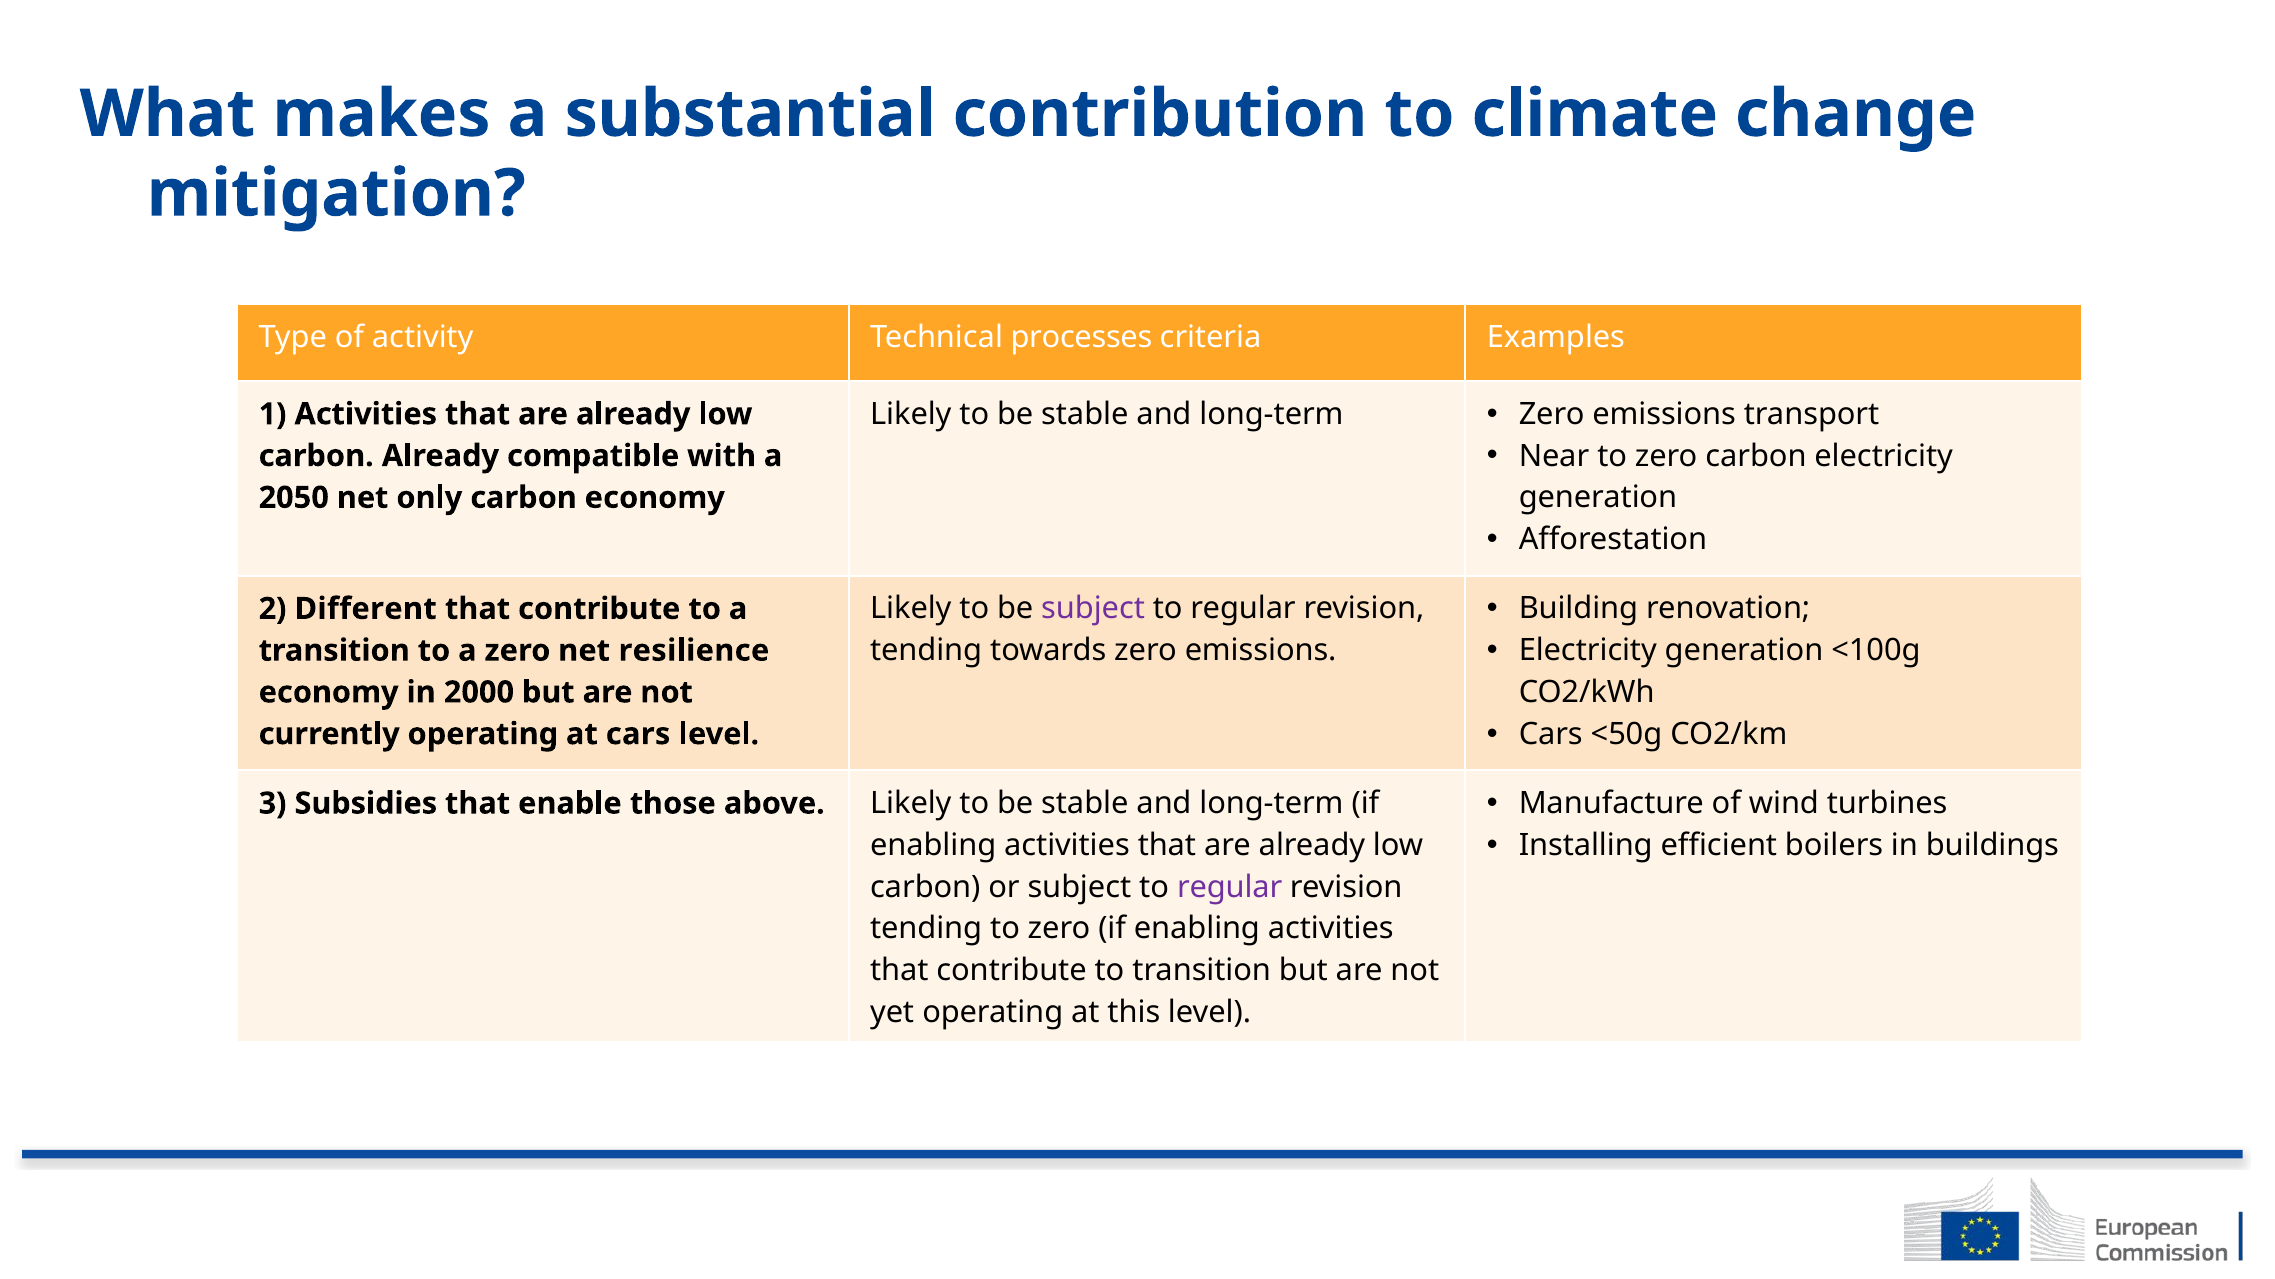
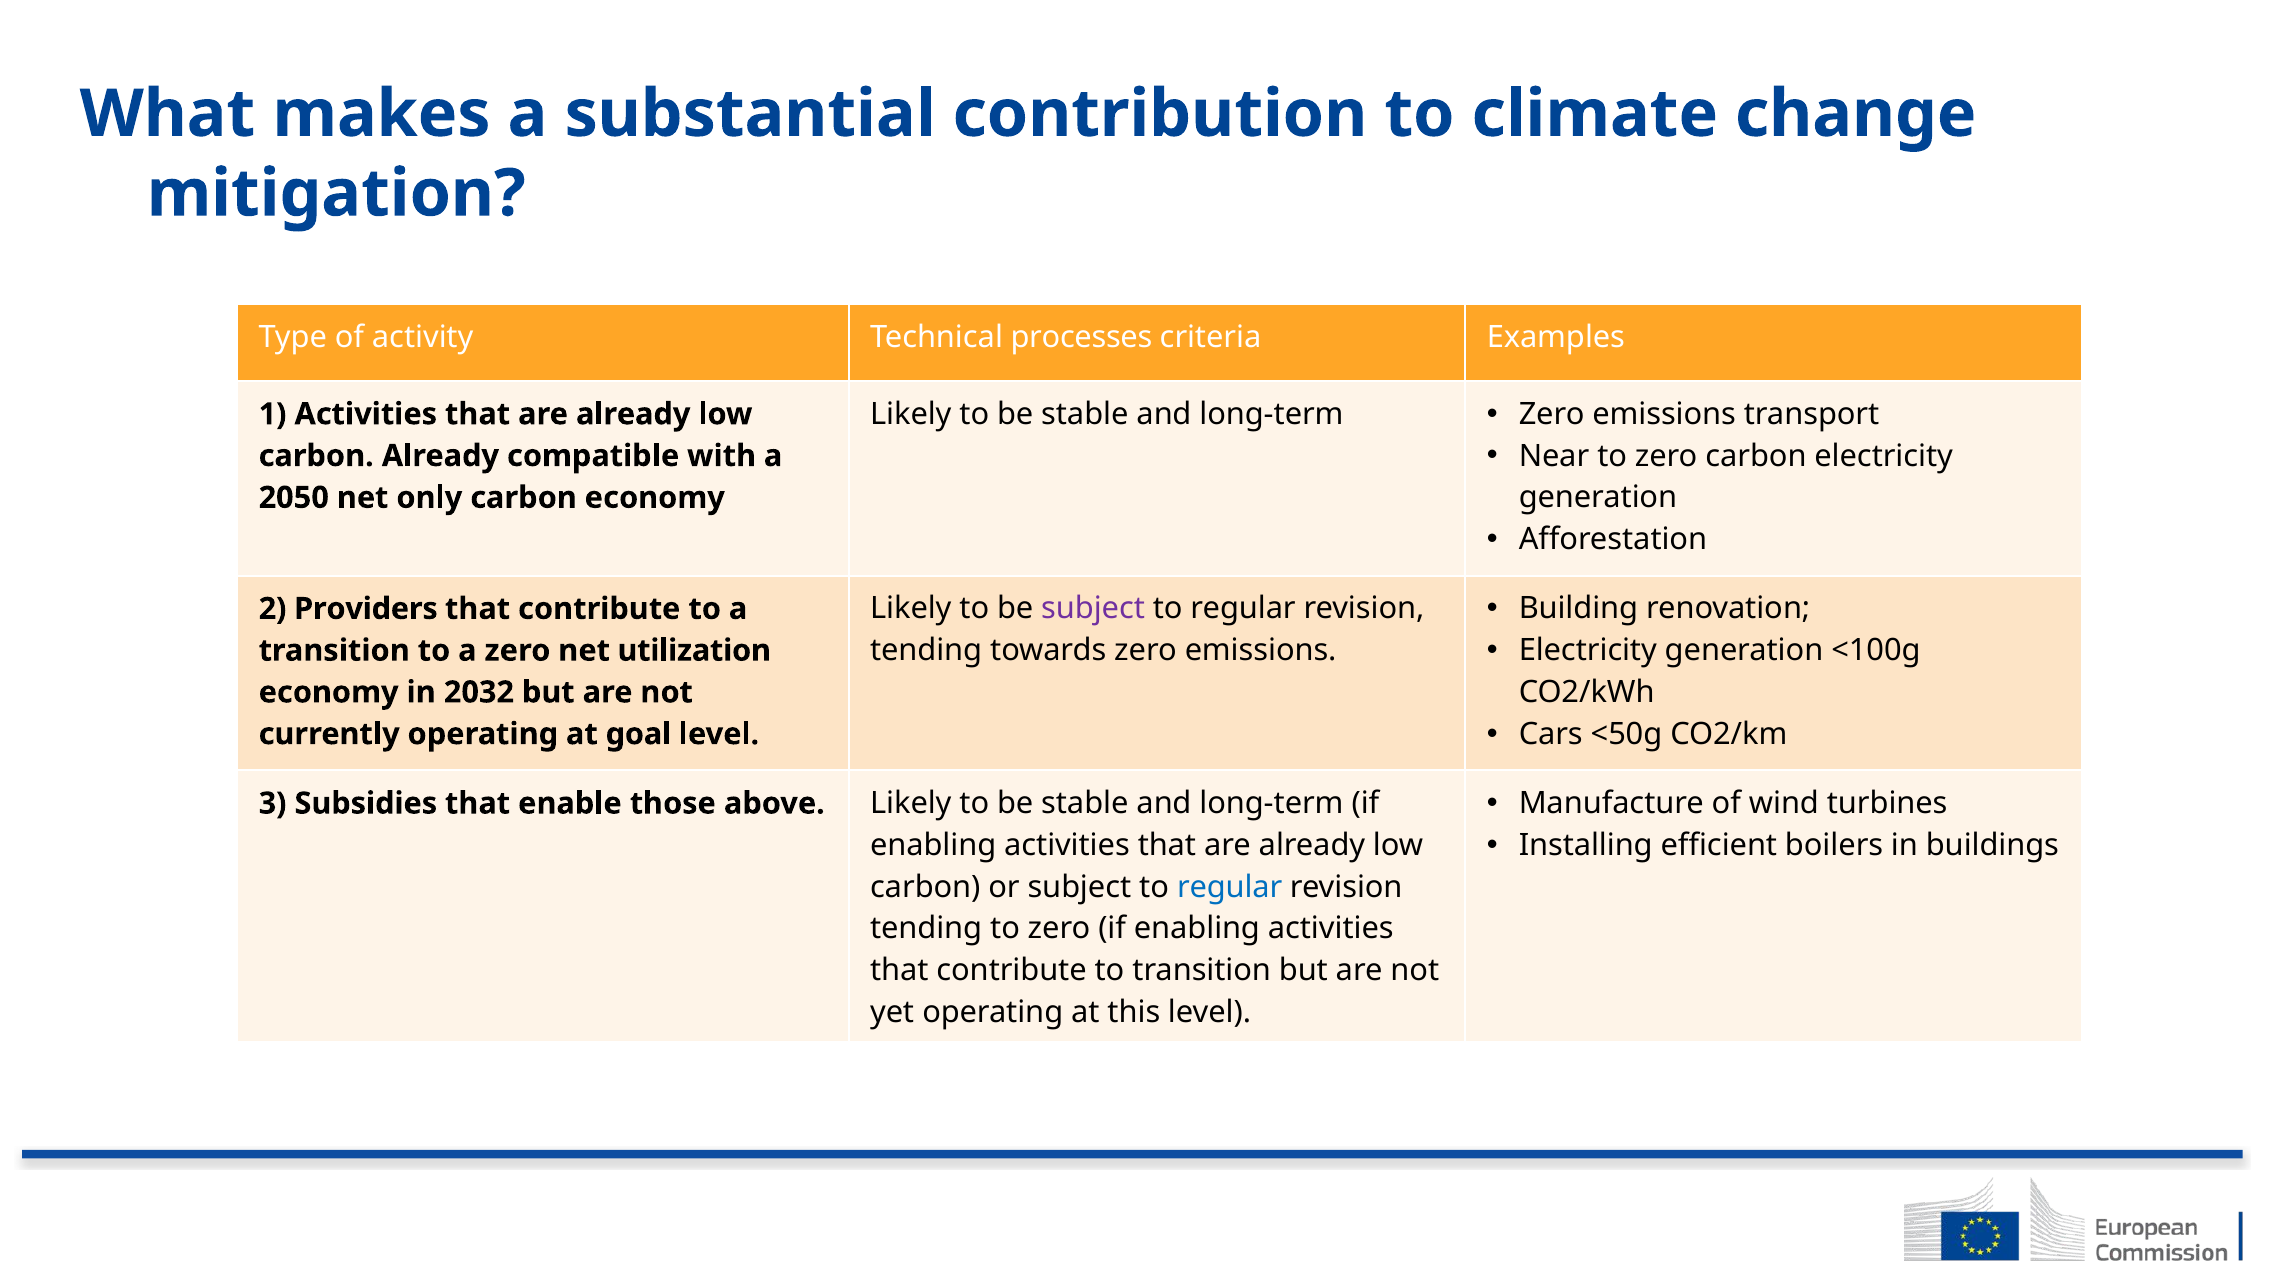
Different: Different -> Providers (366, 609)
resilience: resilience -> utilization (694, 651)
2000: 2000 -> 2032 (479, 693)
at cars: cars -> goal (638, 734)
regular colour: purple -> blue (1230, 887)
